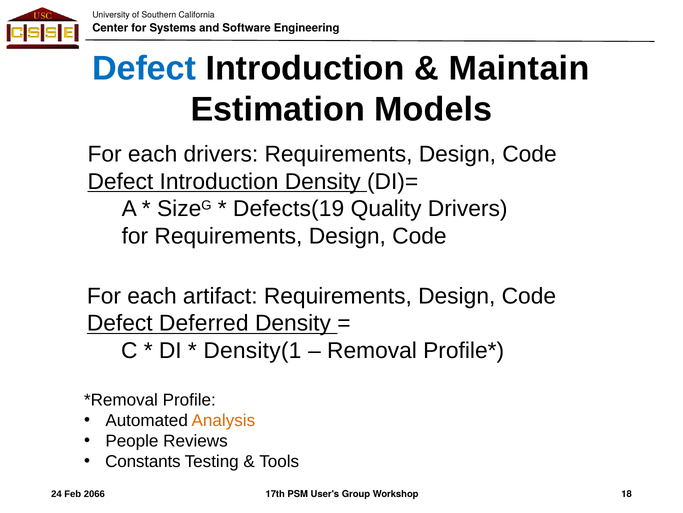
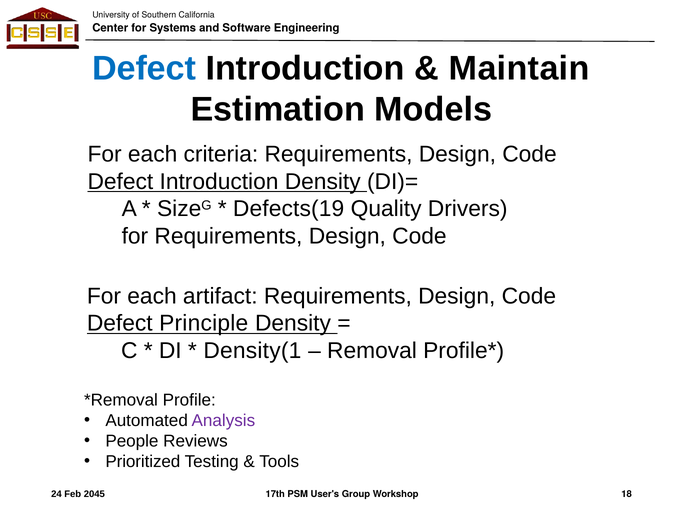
each drivers: drivers -> criteria (221, 154)
Deferred: Deferred -> Principle (204, 323)
Analysis colour: orange -> purple (223, 420)
Constants: Constants -> Prioritized (143, 461)
2066: 2066 -> 2045 (94, 494)
